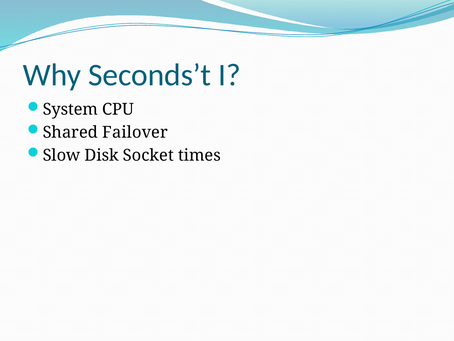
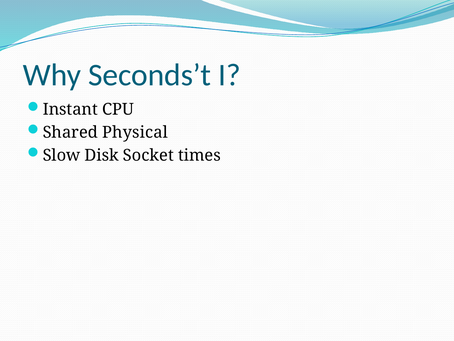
System: System -> Instant (70, 109)
Failover: Failover -> Physical (135, 132)
